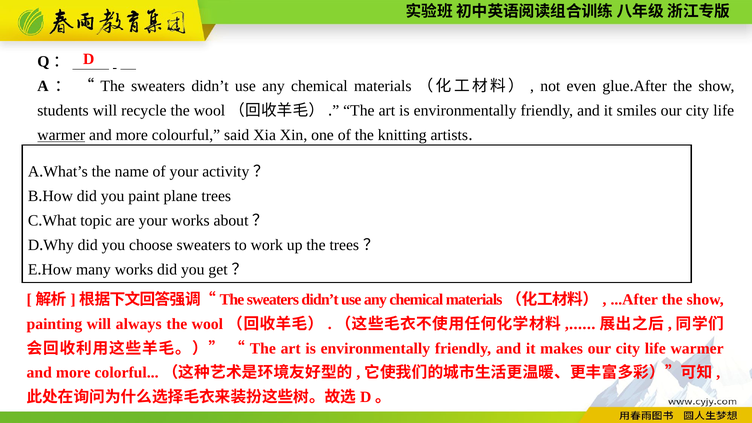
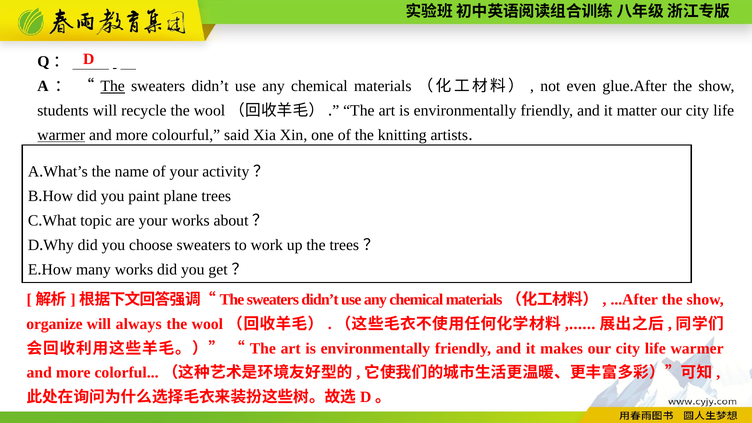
The underline: none -> present (113, 86)
smiles: smiles -> matter (637, 111)
painting: painting -> organize (55, 324)
